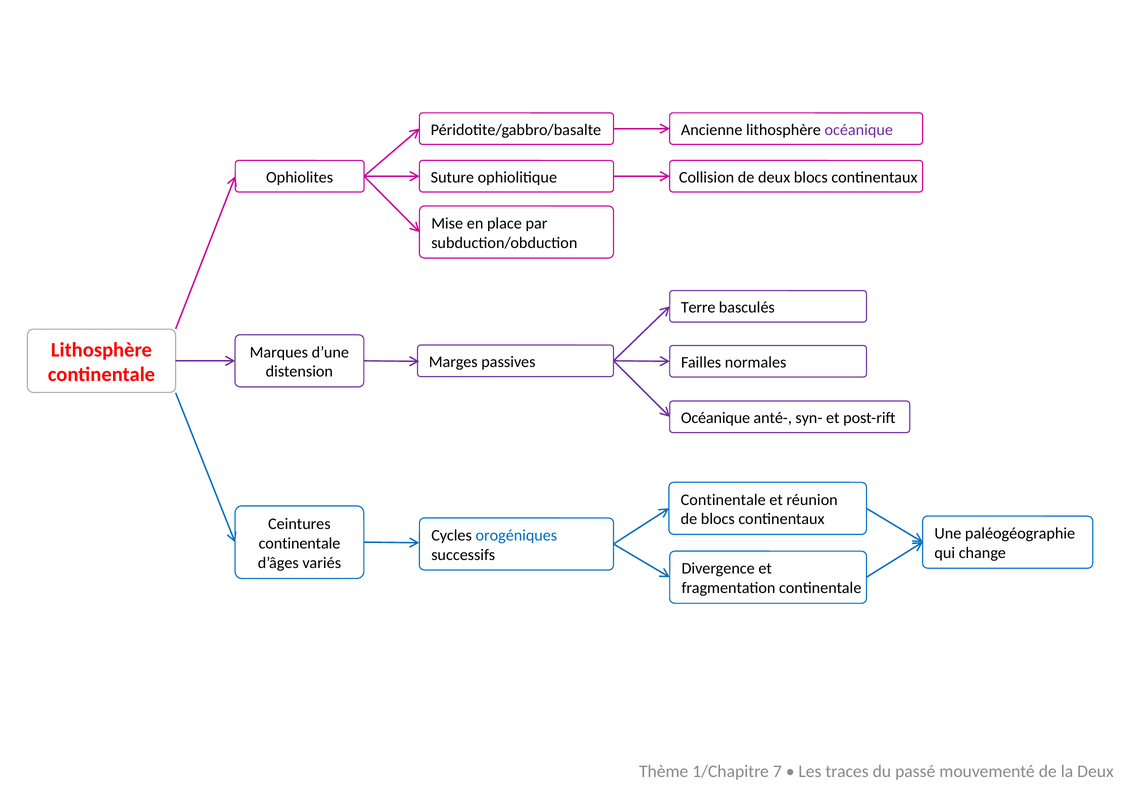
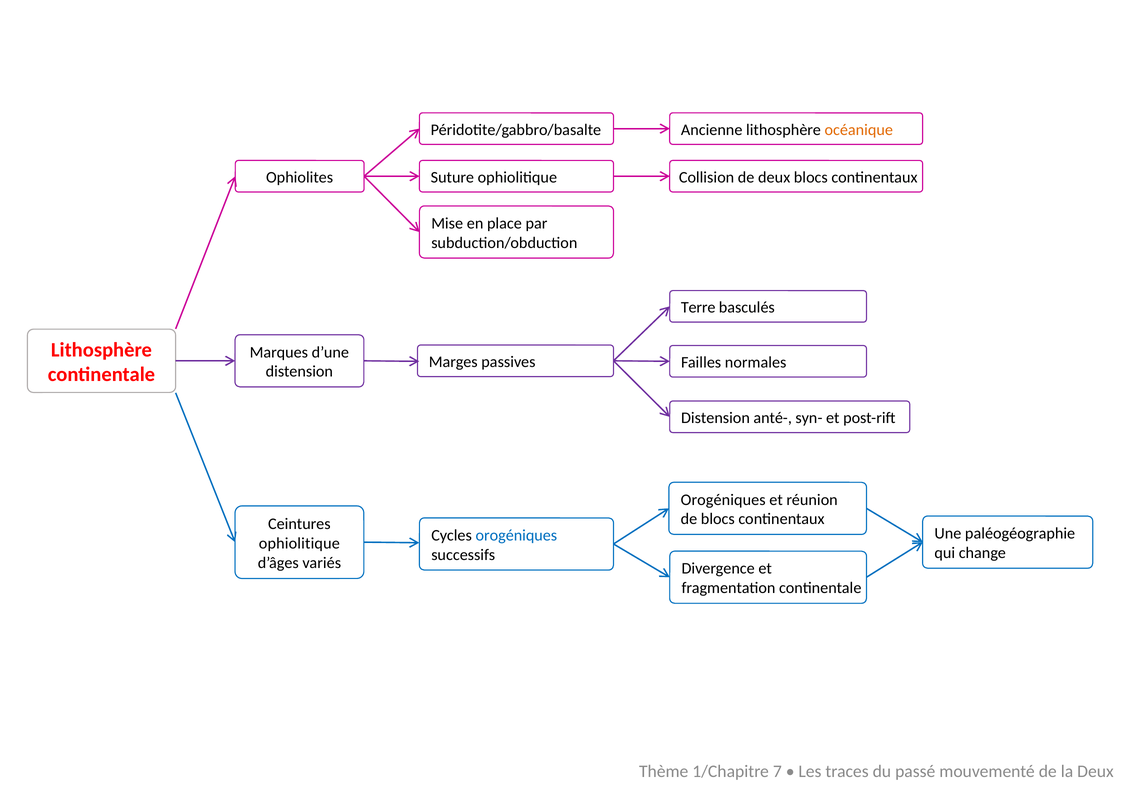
océanique colour: purple -> orange (859, 130)
Océanique: Océanique -> Distension (715, 418)
Continentale: Continentale -> Orogéniques (723, 500)
continentale: continentale -> ophiolitique (299, 544)
